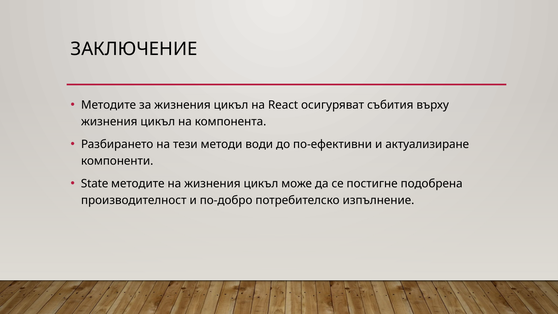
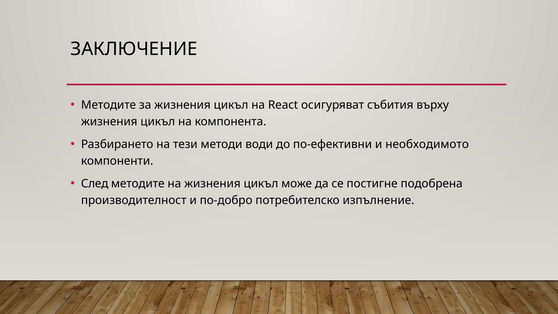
актуализиране: актуализиране -> необходимото (427, 144)
State: State -> След (95, 184)
